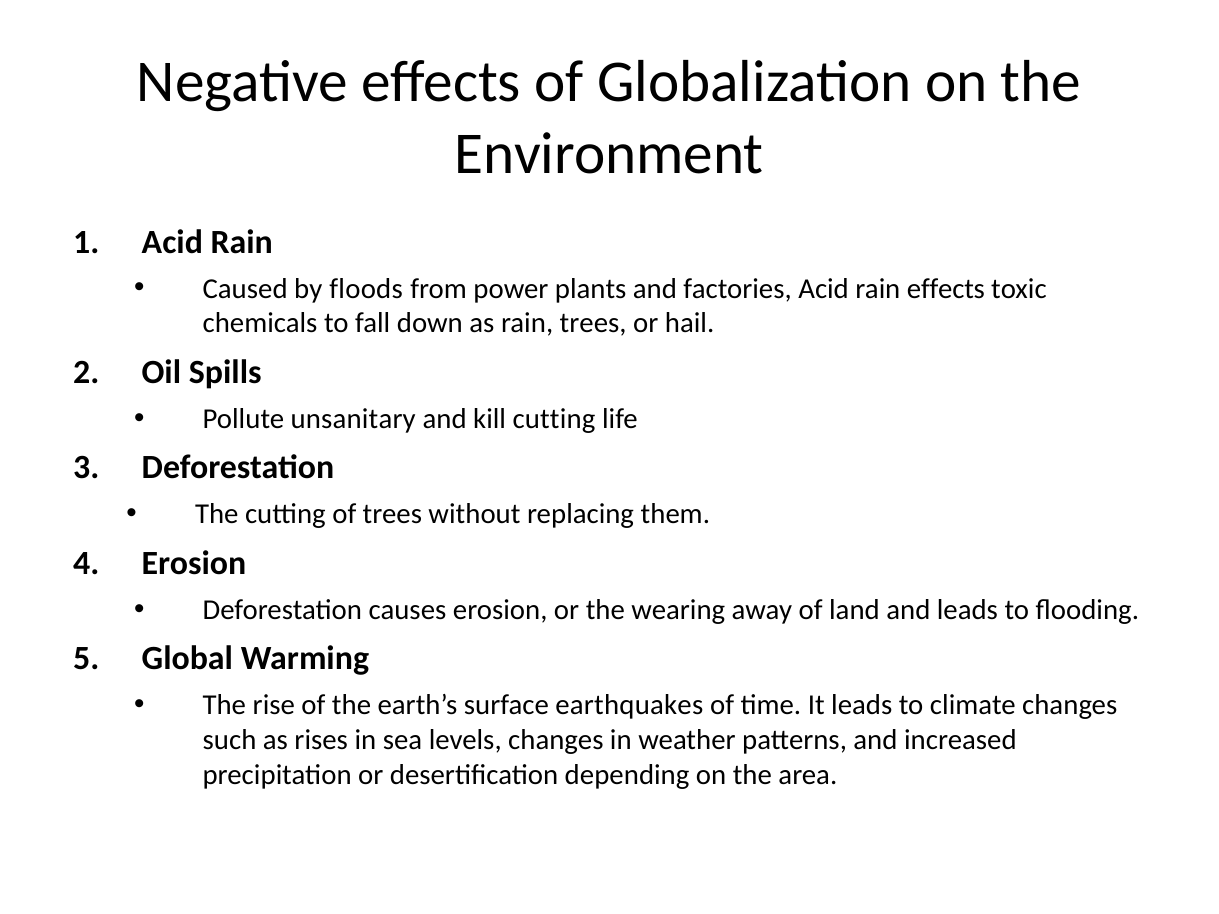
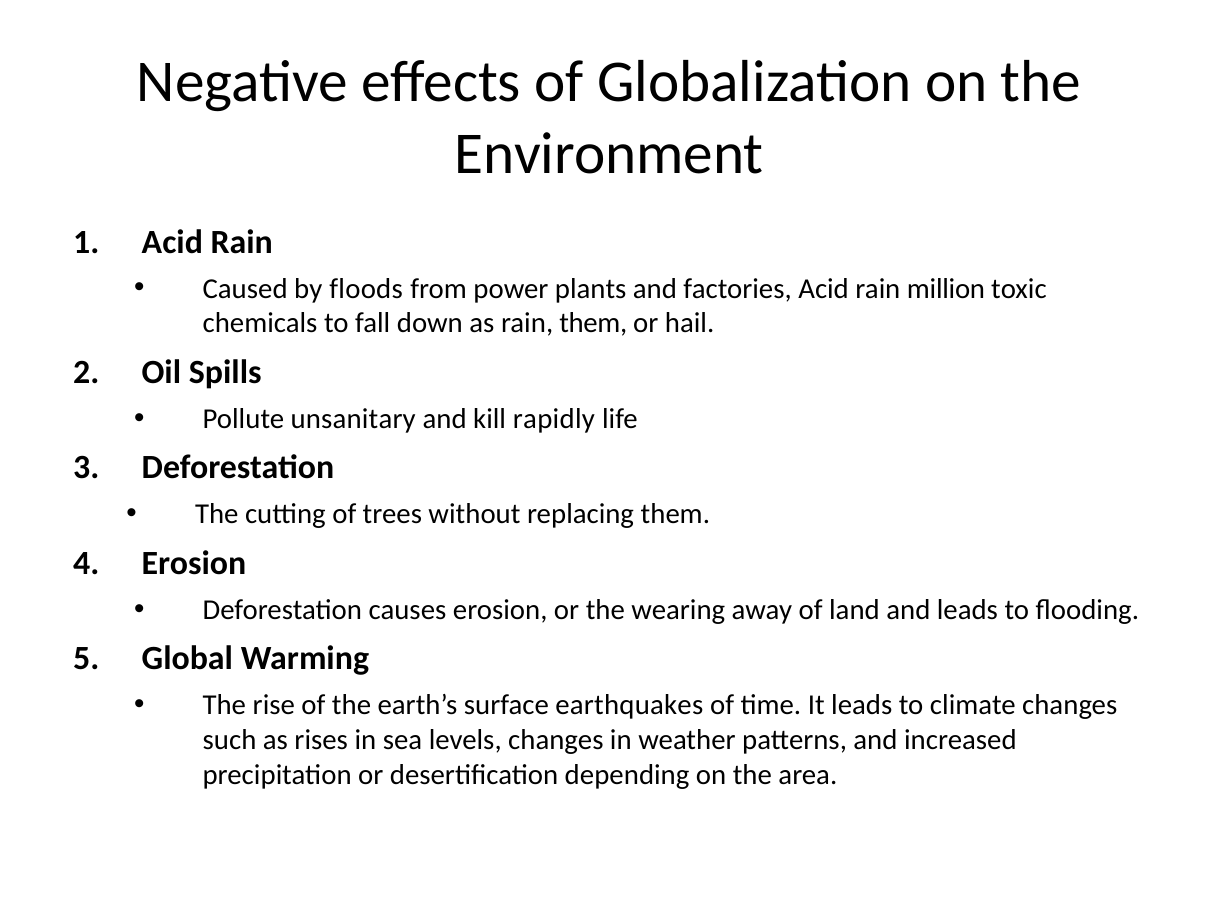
rain effects: effects -> million (946, 289)
rain trees: trees -> them (593, 323)
kill cutting: cutting -> rapidly (554, 419)
